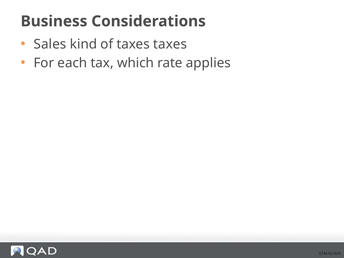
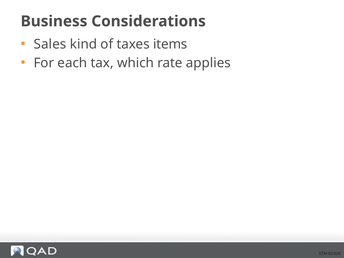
taxes taxes: taxes -> items (170, 44)
